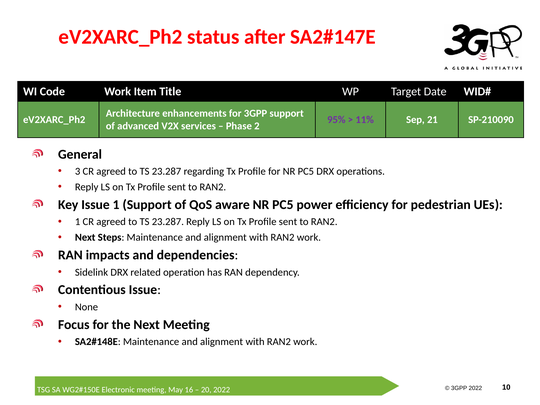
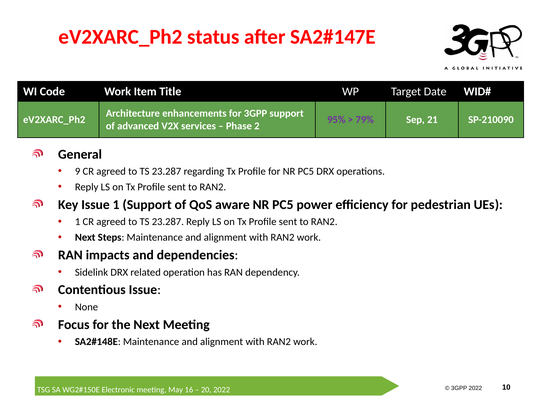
11%: 11% -> 79% (365, 120)
3: 3 -> 9 (78, 171)
